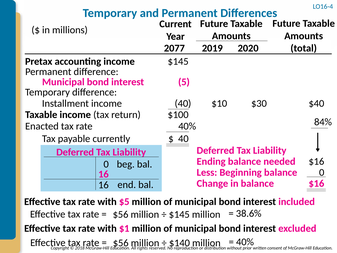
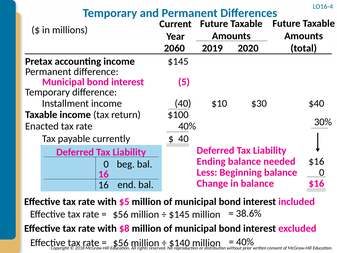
2077: 2077 -> 2060 (174, 48)
84%: 84% -> 30% (323, 122)
$1: $1 -> $8 (124, 228)
